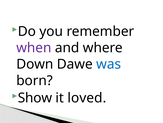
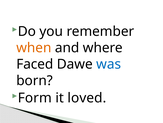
when colour: purple -> orange (34, 48)
Down: Down -> Faced (35, 64)
Show: Show -> Form (35, 97)
